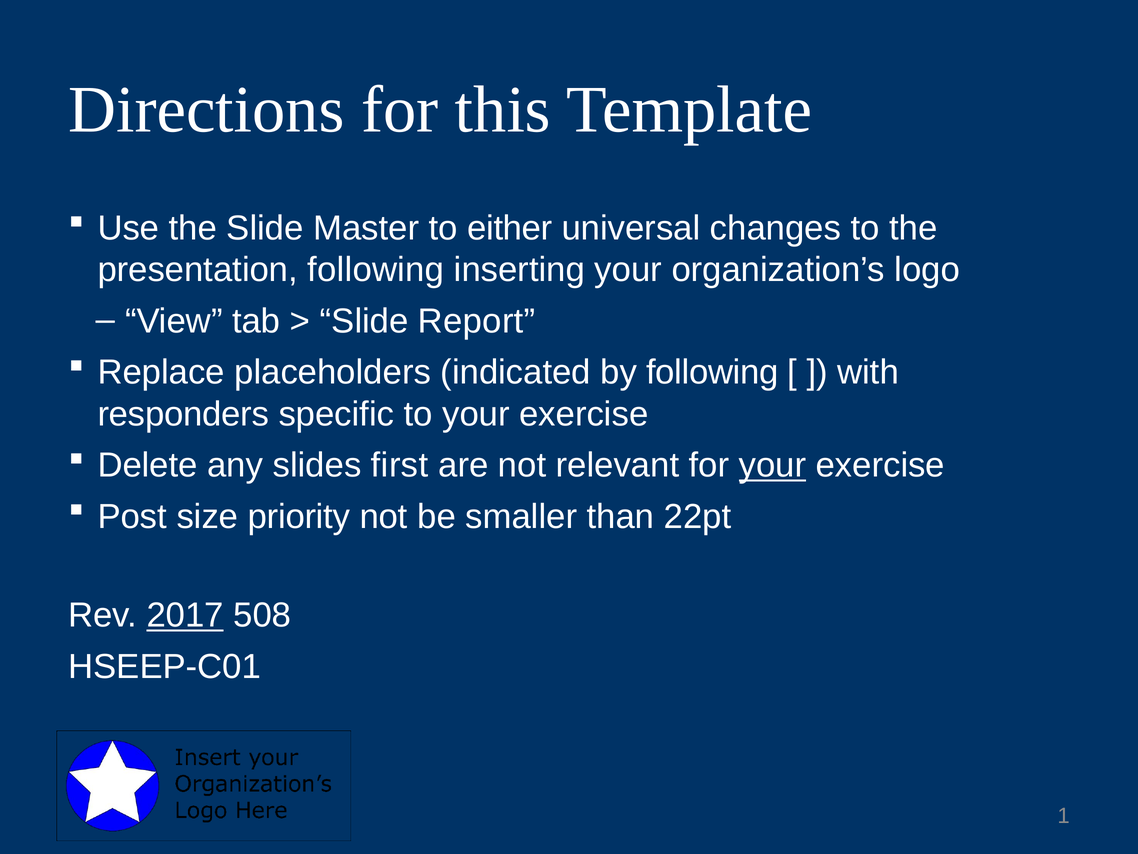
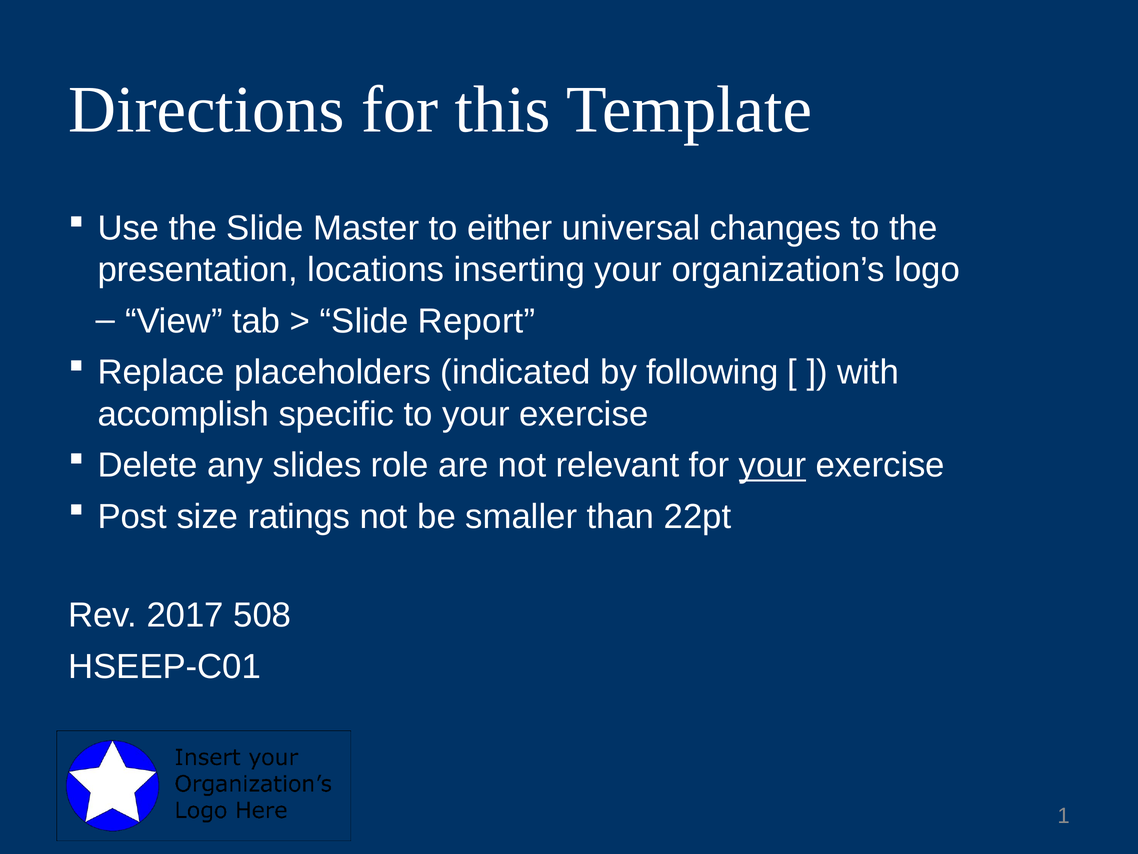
presentation following: following -> locations (376, 270)
responders: responders -> accomplish (183, 414)
first: first -> role (400, 465)
priority: priority -> ratings (299, 516)
2017 underline: present -> none (185, 615)
